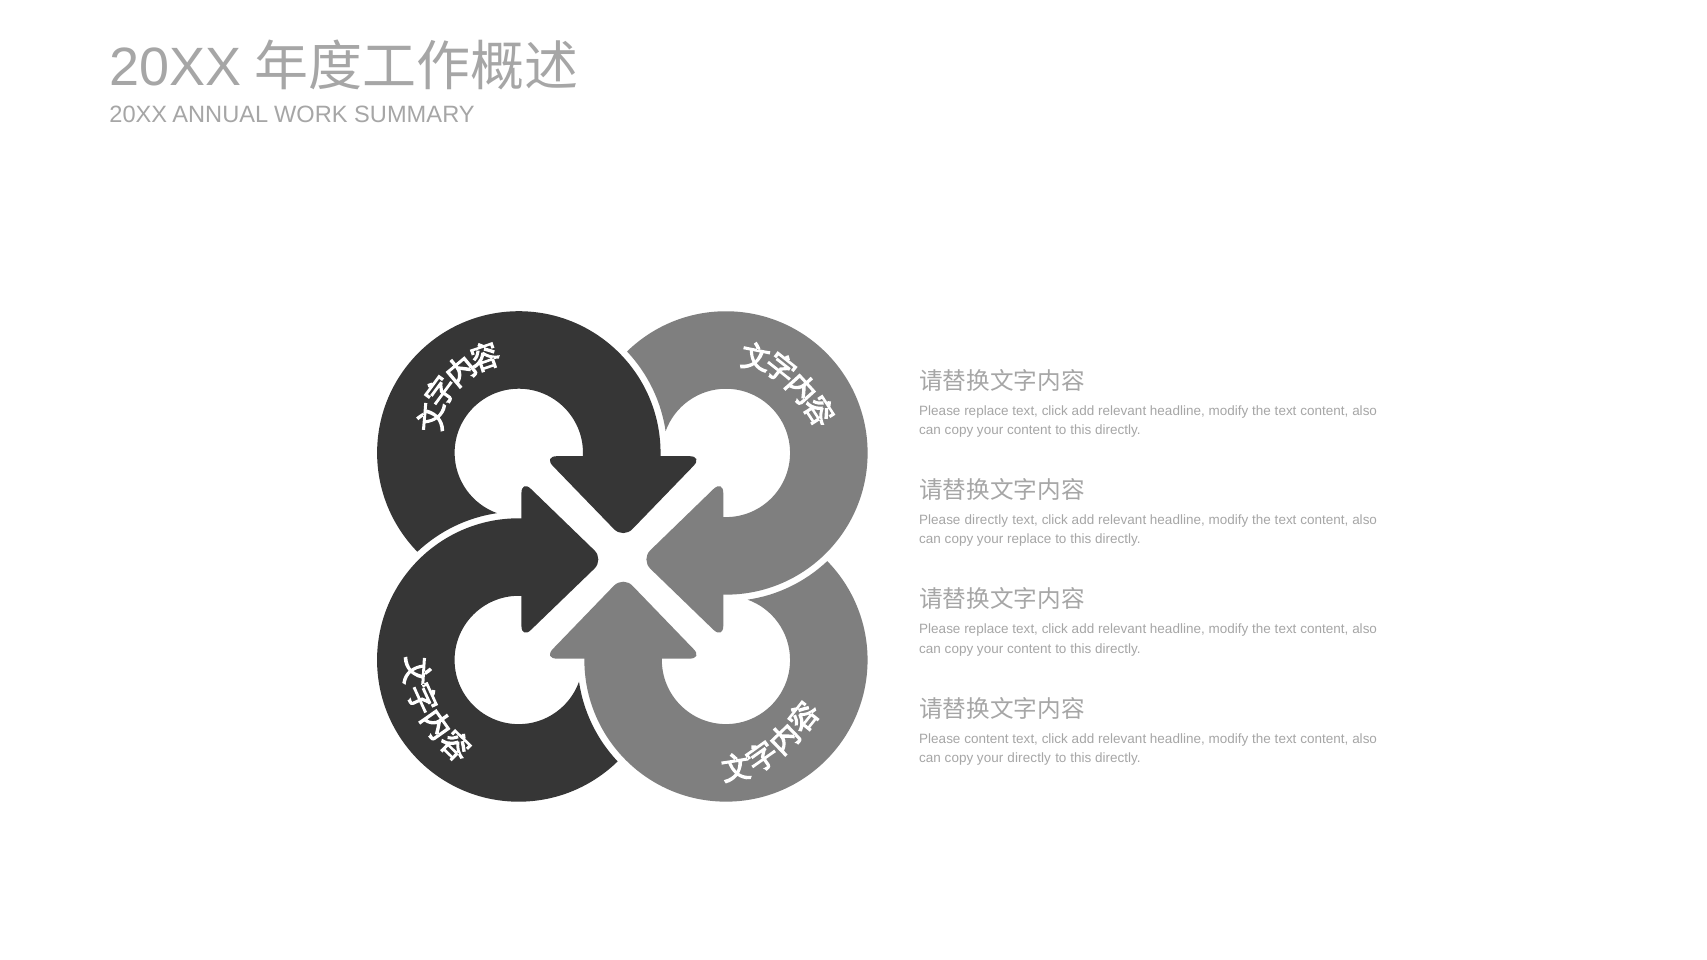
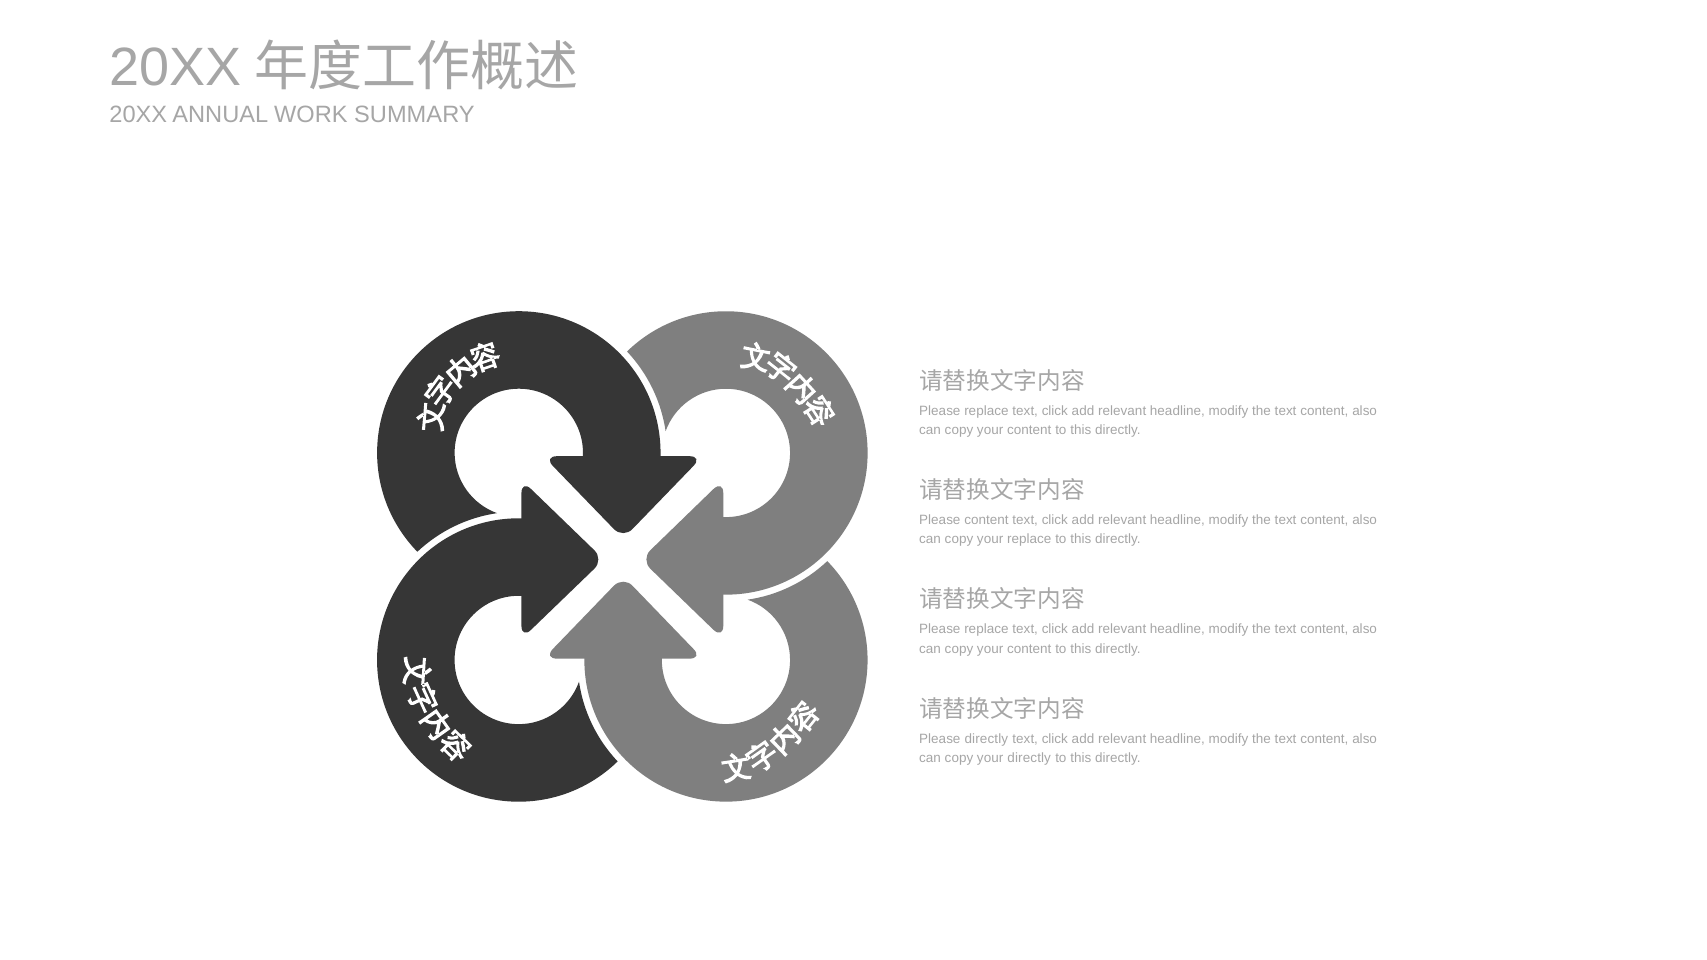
Please directly: directly -> content (986, 520)
Please content: content -> directly (986, 739)
